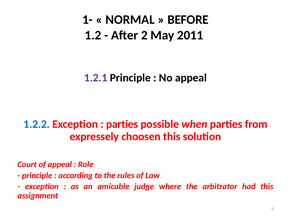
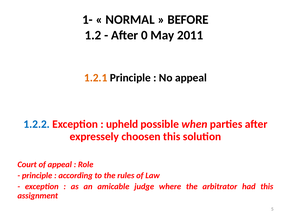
2: 2 -> 0 (144, 35)
1.2.1 colour: purple -> orange (96, 77)
parties: parties -> upheld (122, 124)
parties from: from -> after (256, 124)
